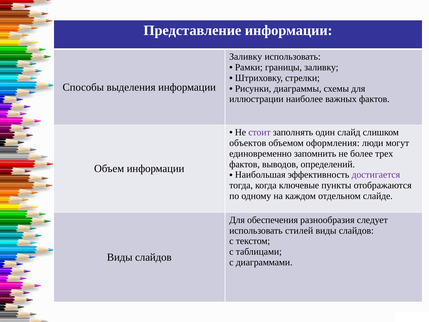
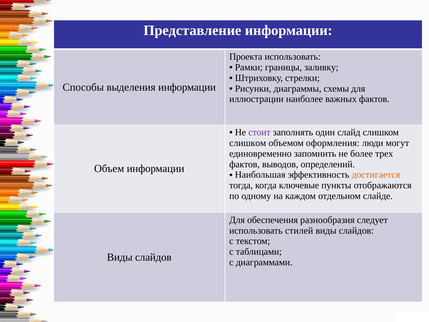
Заливку: Заливку -> Проекта (246, 57)
объектов: объектов -> слишком (248, 143)
достигается colour: purple -> orange (376, 175)
